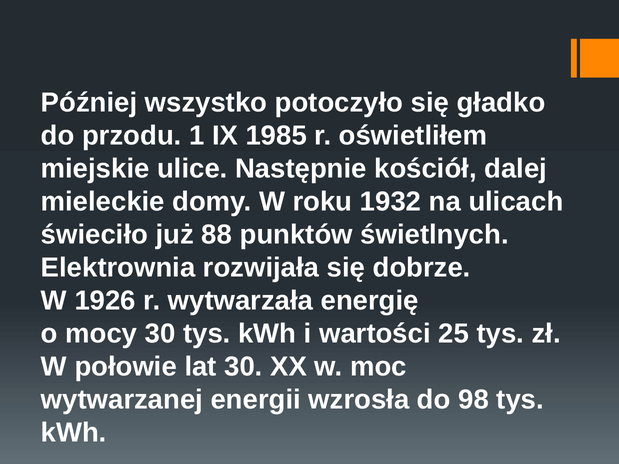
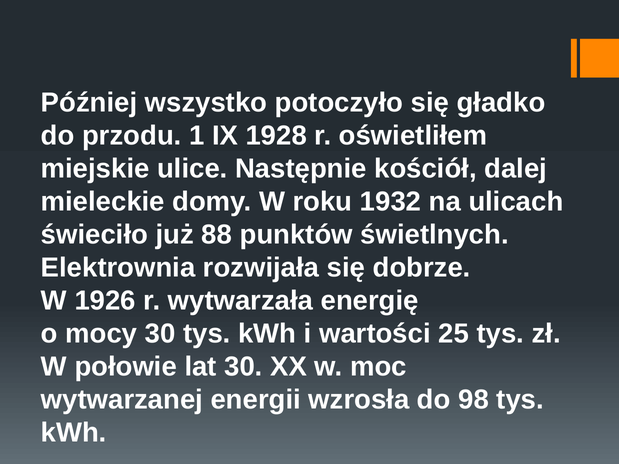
1985: 1985 -> 1928 (276, 136)
